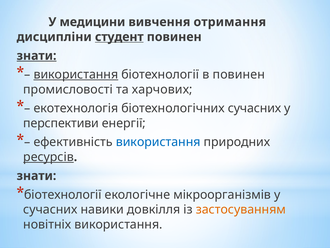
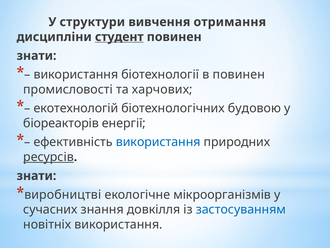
медицини: медицини -> структури (92, 22)
знати underline: present -> none (37, 56)
використання underline: present -> none (76, 74)
екотехнологія: екотехнологія -> екотехнологій (76, 108)
біотехнологічних сучасних: сучасних -> будовою (254, 108)
перспективи: перспективи -> біореакторів (61, 123)
біотехнології: біотехнології -> виробництві (63, 194)
навики: навики -> знання (102, 209)
застосуванням colour: orange -> blue (241, 209)
